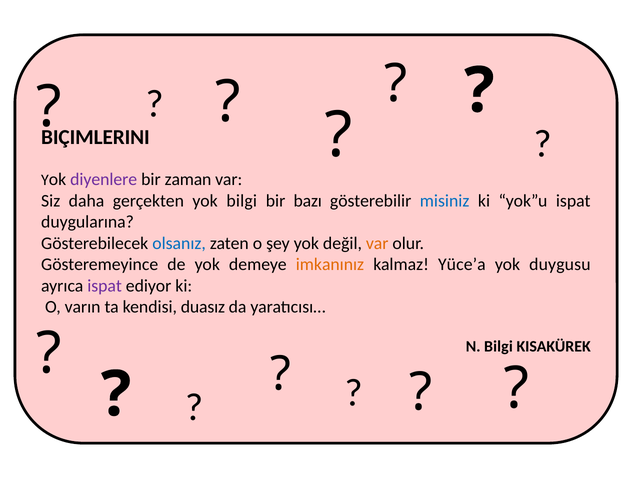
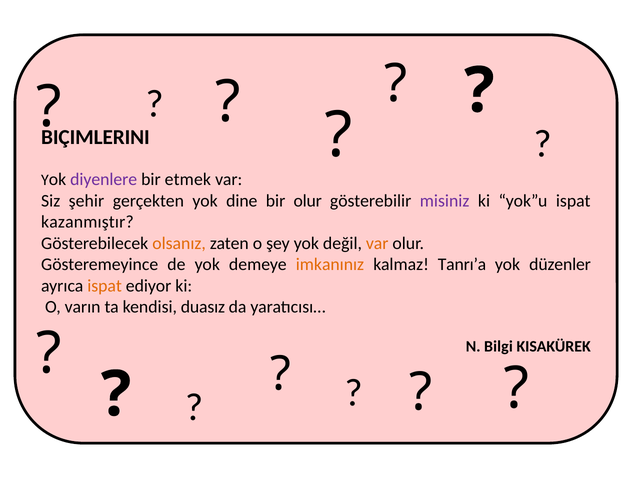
zaman: zaman -> etmek (188, 180)
daha: daha -> şehir (86, 201)
yok bilgi: bilgi -> dine (242, 201)
bir bazı: bazı -> olur (308, 201)
misiniz colour: blue -> purple (445, 201)
duygularına: duygularına -> kazanmıştır (87, 222)
olsanız colour: blue -> orange (179, 243)
Yüce’a: Yüce’a -> Tanrı’a (462, 265)
duygusu: duygusu -> düzenler (560, 265)
ispat colour: purple -> orange (105, 286)
